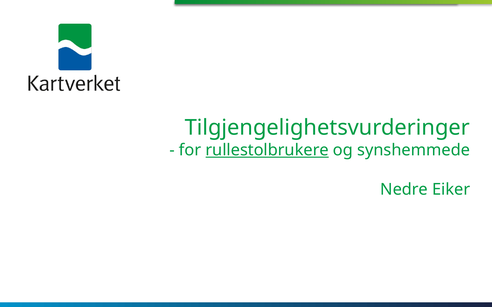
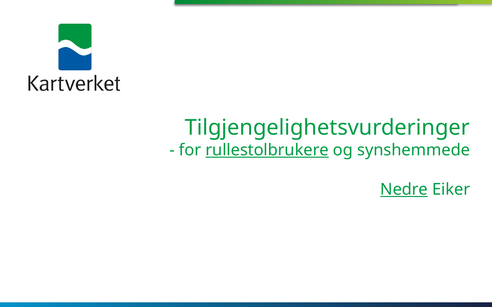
Nedre underline: none -> present (404, 190)
